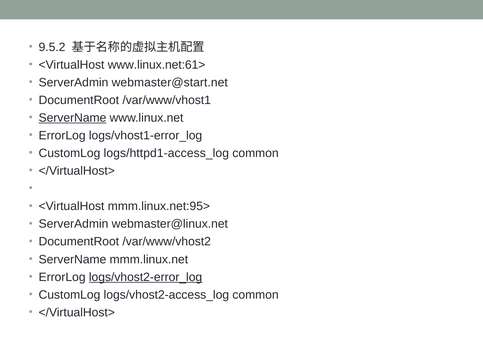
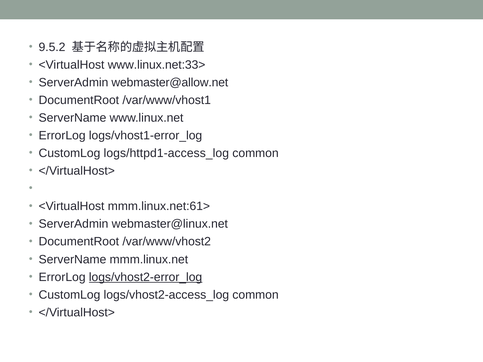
www.linux.net:61>: www.linux.net:61> -> www.linux.net:33> (157, 65)
webmaster@start.net: webmaster@start.net -> webmaster@allow.net (170, 82)
ServerName underline: present -> none (72, 118)
mmm.linux.net:95>: mmm.linux.net:95> -> mmm.linux.net:61> (159, 206)
